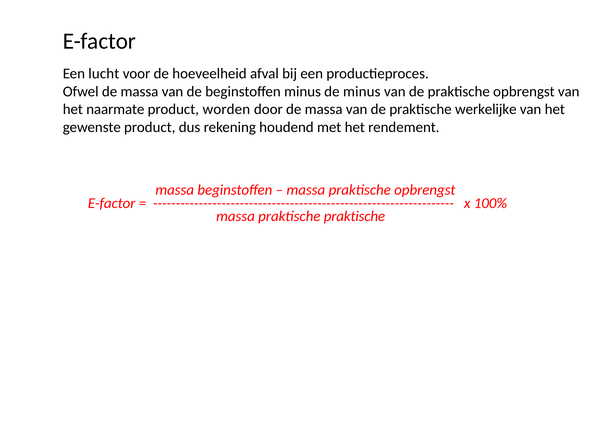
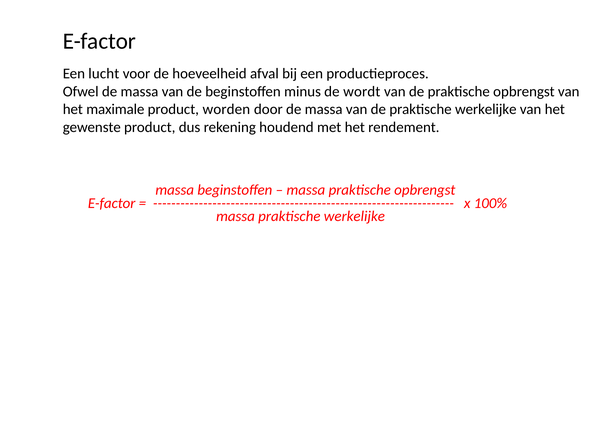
de minus: minus -> wordt (362, 91)
naarmate: naarmate -> maximale (115, 109)
massa praktische praktische: praktische -> werkelijke (354, 216)
